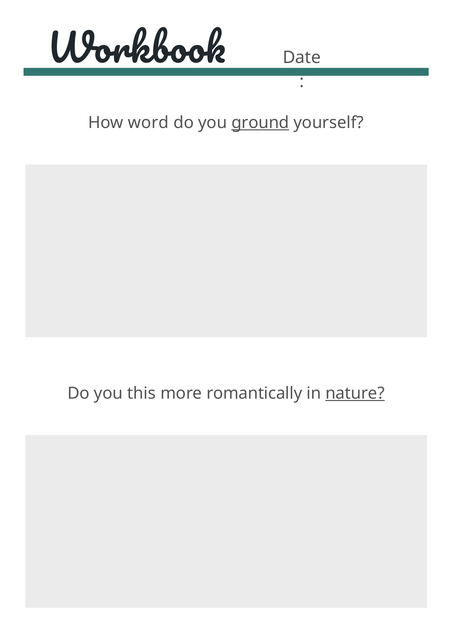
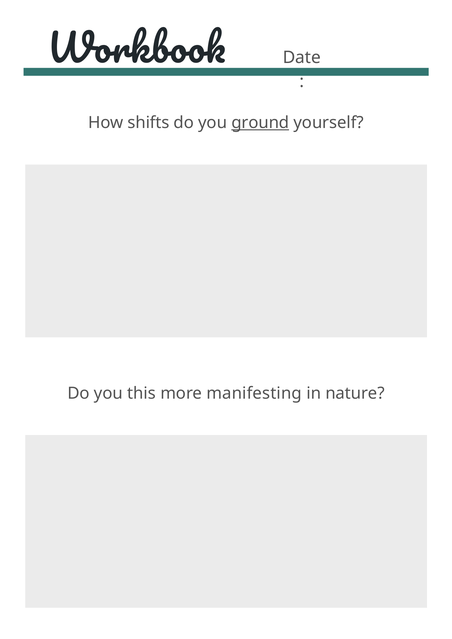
word: word -> shifts (149, 123)
romantically: romantically -> manifesting (254, 394)
nature underline: present -> none (355, 394)
